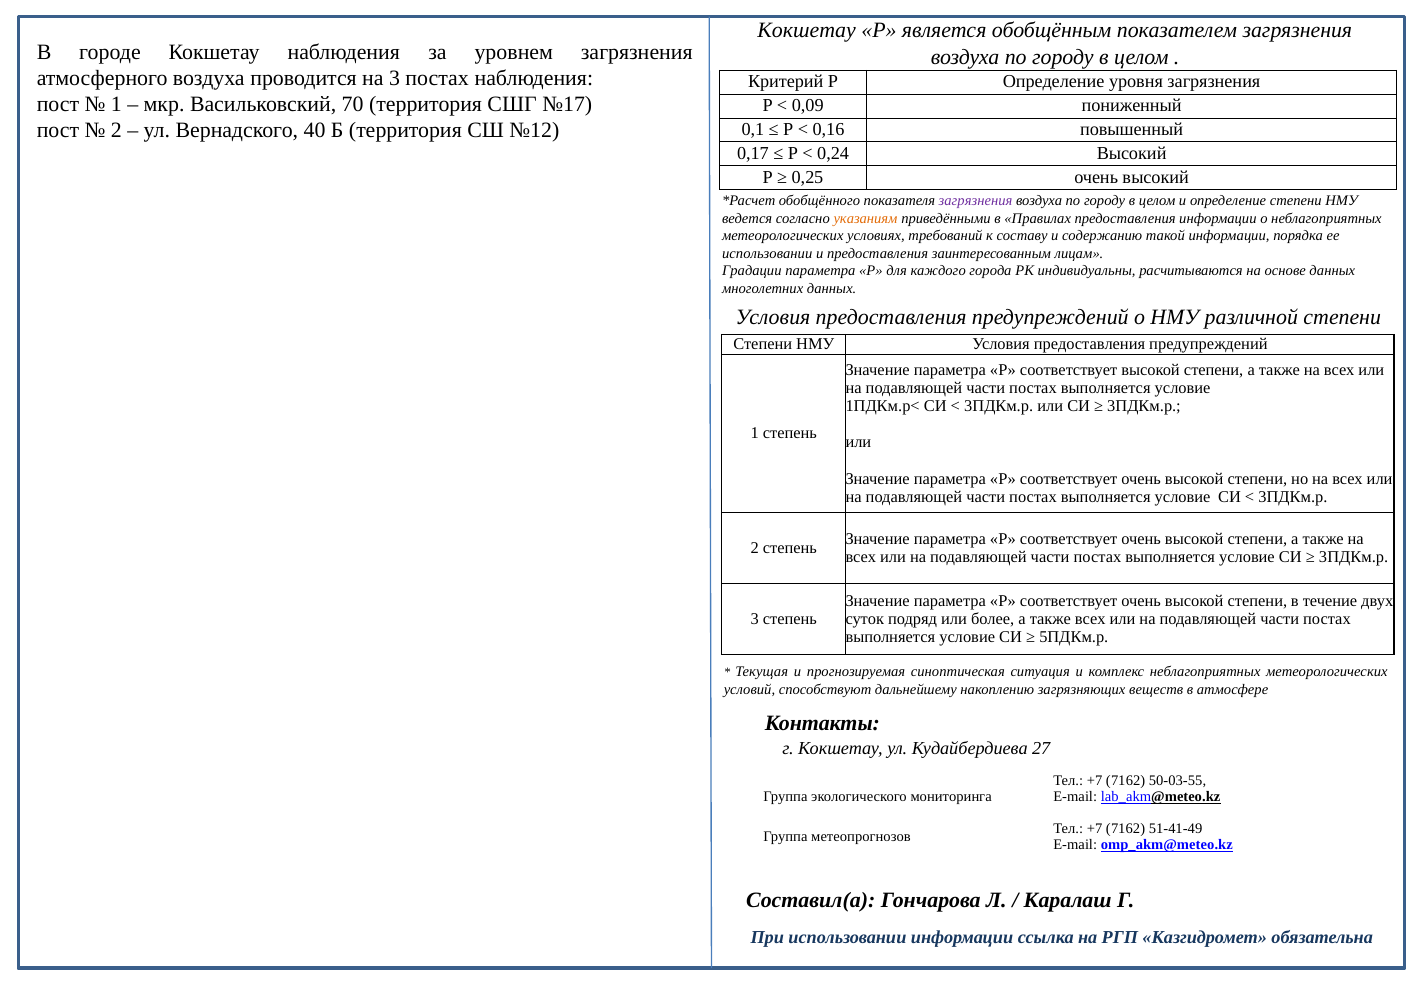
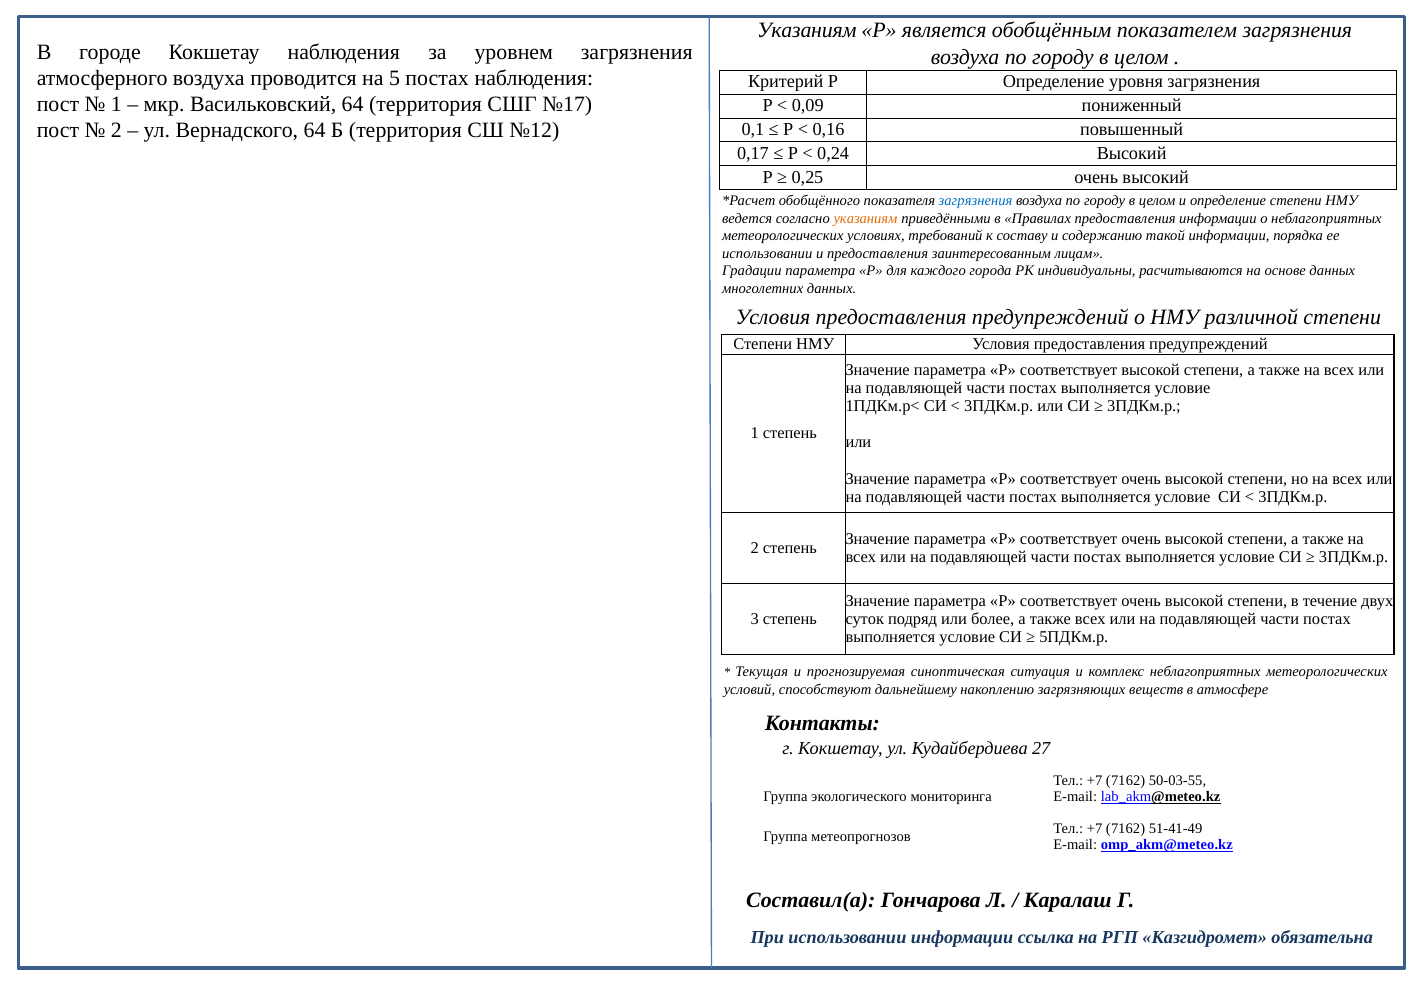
Кокшетау: Кокшетау -> Указаниям (807, 31)
на 3: 3 -> 5 (395, 78)
Васильковский 70: 70 -> 64 (353, 104)
Вернадского 40: 40 -> 64 (315, 131)
загрязнения colour: purple -> blue (976, 201)
